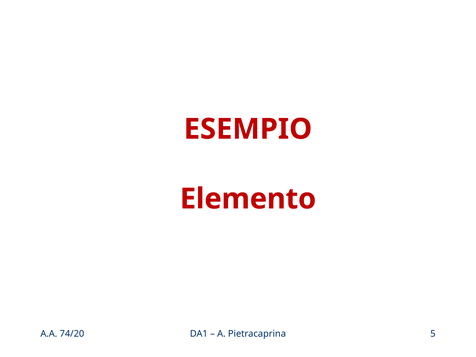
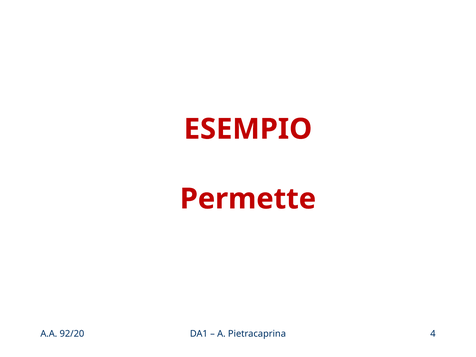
Elemento: Elemento -> Permette (248, 199)
74/20: 74/20 -> 92/20 (72, 334)
5: 5 -> 4 (433, 334)
